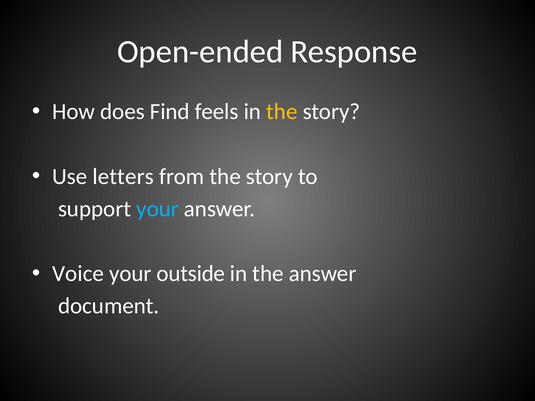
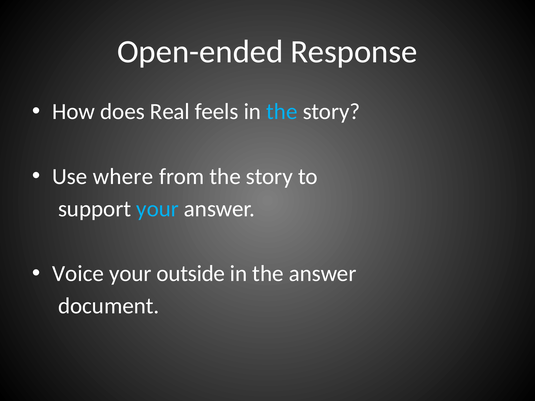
Find: Find -> Real (170, 112)
the colour: yellow -> light blue (282, 112)
letters: letters -> where (123, 177)
